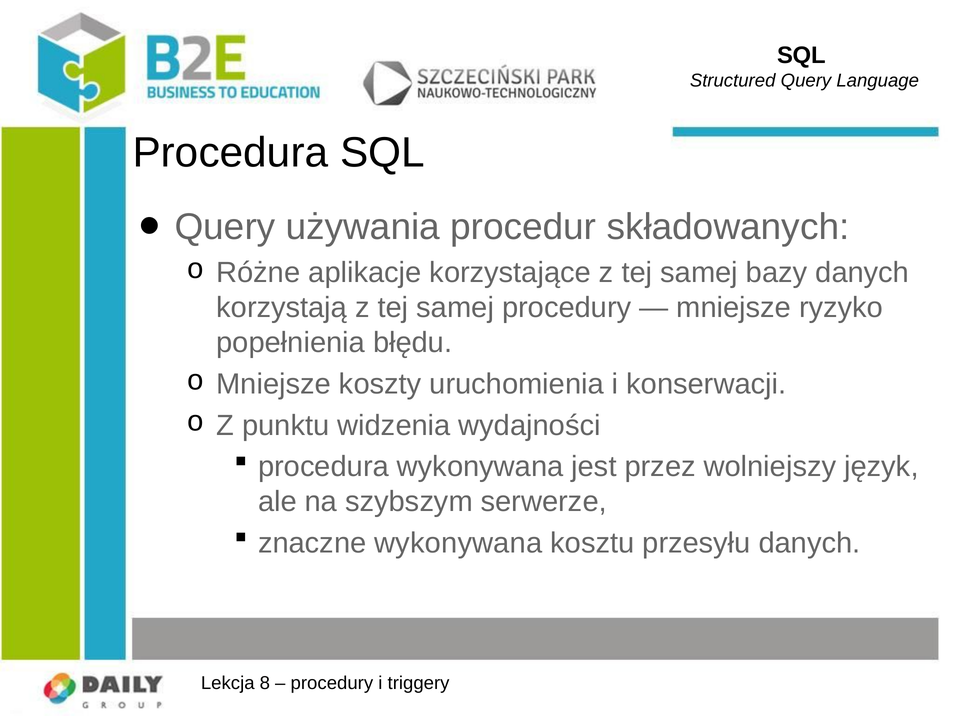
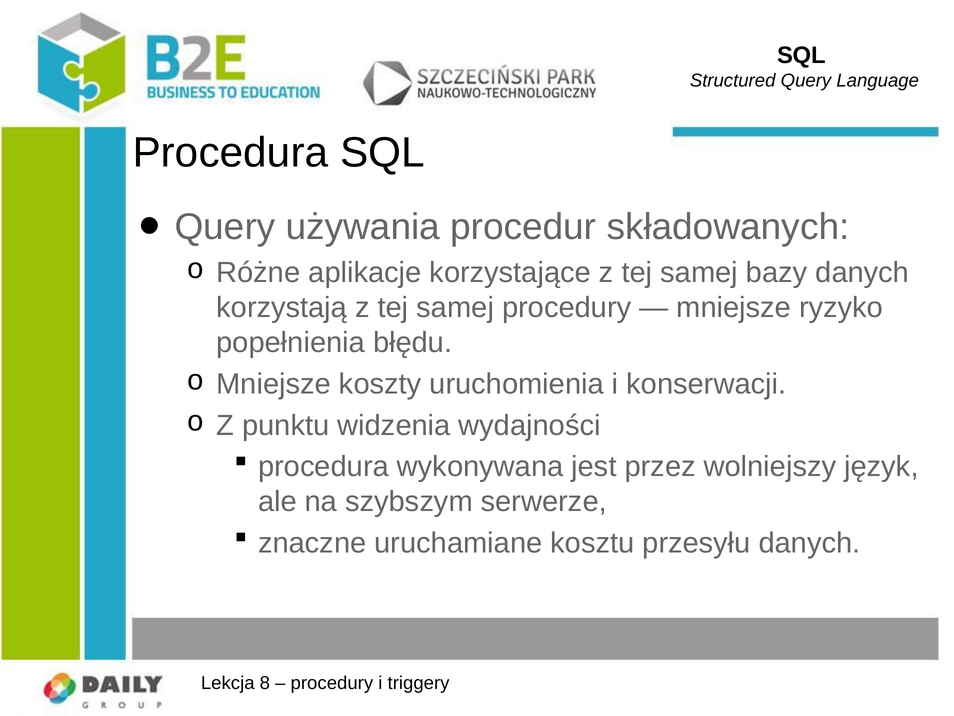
znaczne wykonywana: wykonywana -> uruchamiane (458, 543)
